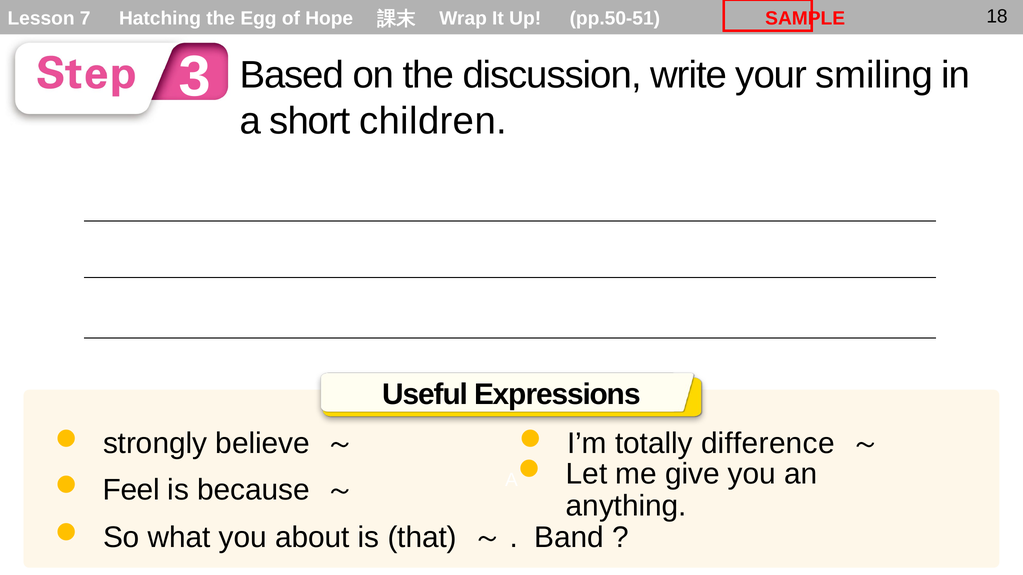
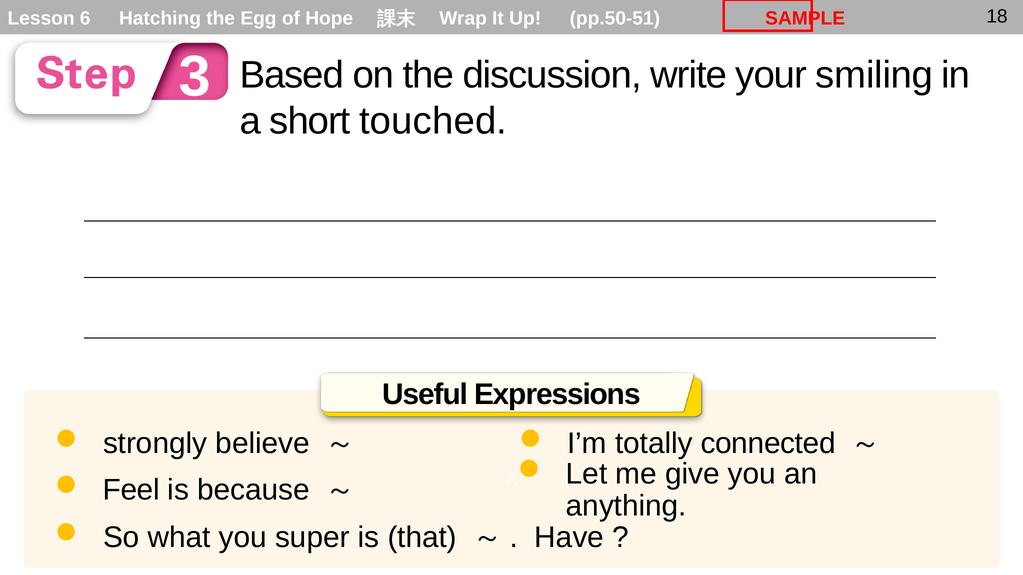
7: 7 -> 6 (85, 19)
children: children -> touched (433, 121)
difference: difference -> connected (768, 444)
about: about -> super (312, 538)
Band: Band -> Have (569, 538)
